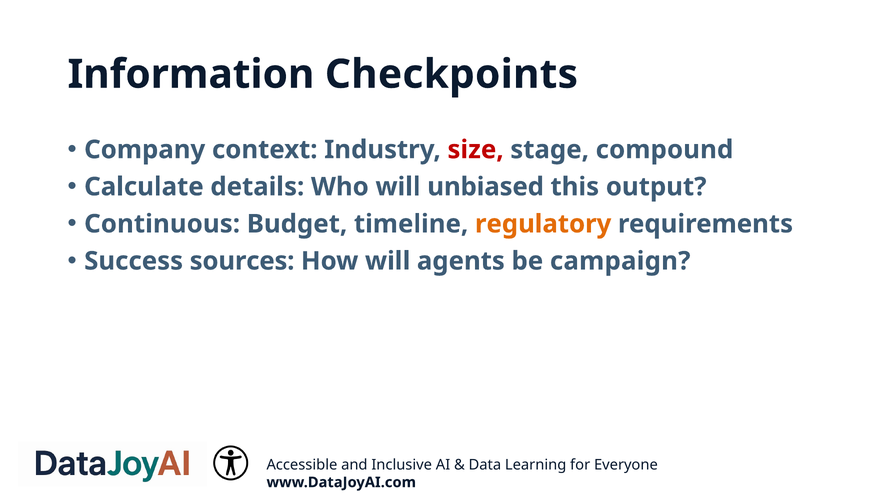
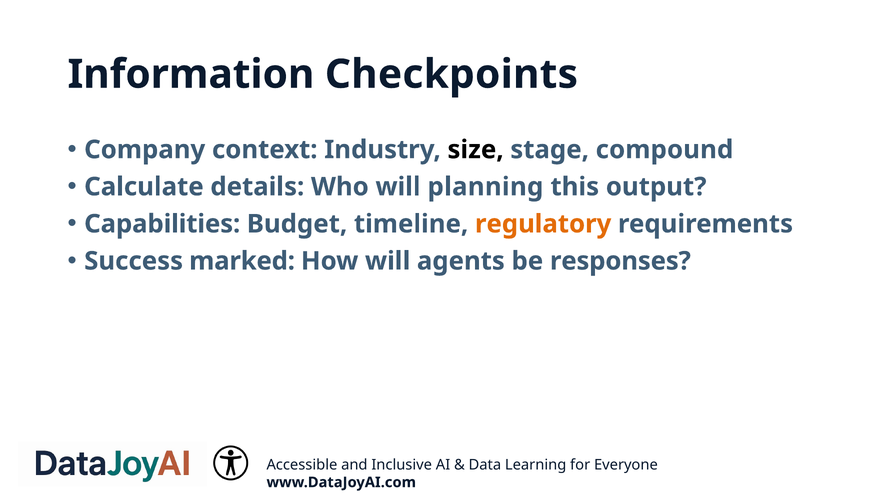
size colour: red -> black (476, 150)
unbiased: unbiased -> planning (485, 187)
Continuous: Continuous -> Capabilities (162, 224)
sources: sources -> marked (242, 261)
campaign: campaign -> responses (620, 261)
